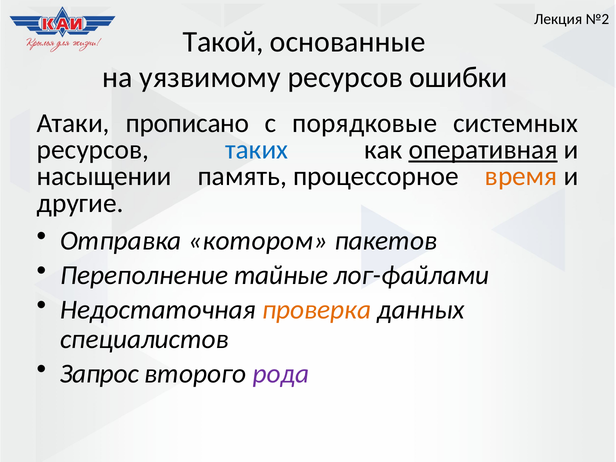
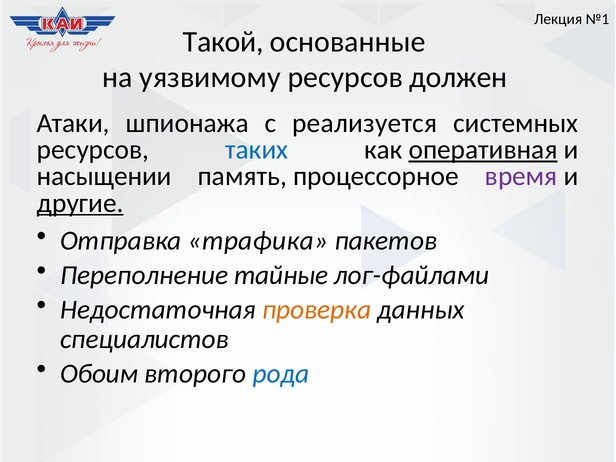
№2: №2 -> №1 (597, 19)
ошибки: ошибки -> должен (458, 78)
прописано: прописано -> шпионажа (187, 123)
порядковые: порядковые -> реализуется (365, 123)
время colour: orange -> purple (521, 176)
другие underline: none -> present (80, 203)
котором: котором -> трафика (258, 241)
Запрос: Запрос -> Обоим (99, 374)
рода colour: purple -> blue (281, 374)
